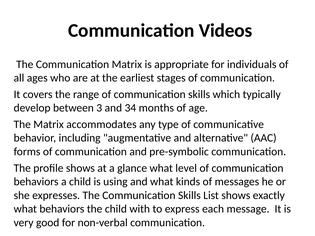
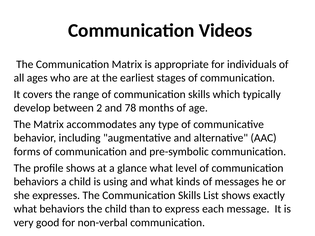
3: 3 -> 2 (99, 108)
34: 34 -> 78 (130, 108)
with: with -> than (140, 209)
